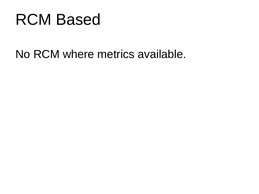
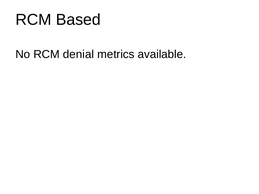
where: where -> denial (78, 54)
